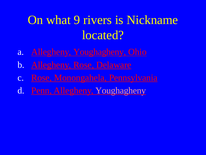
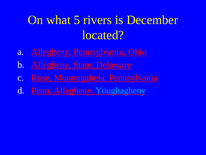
9: 9 -> 5 (77, 20)
Nickname: Nickname -> December (152, 20)
Youghagheny: Youghagheny -> Pennsylvania (100, 52)
Allegheny Rose: Rose -> State (84, 65)
Youghagheny colour: pink -> light blue (121, 90)
